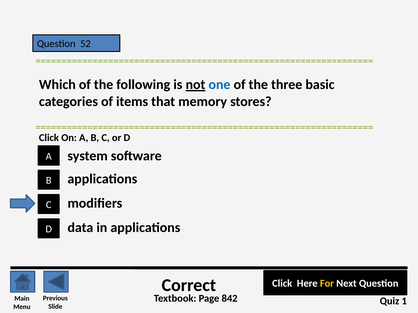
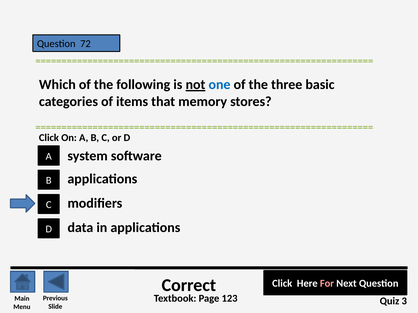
52: 52 -> 72 (85, 44)
For colour: yellow -> pink (327, 284)
842: 842 -> 123 (230, 299)
1: 1 -> 3 (404, 302)
